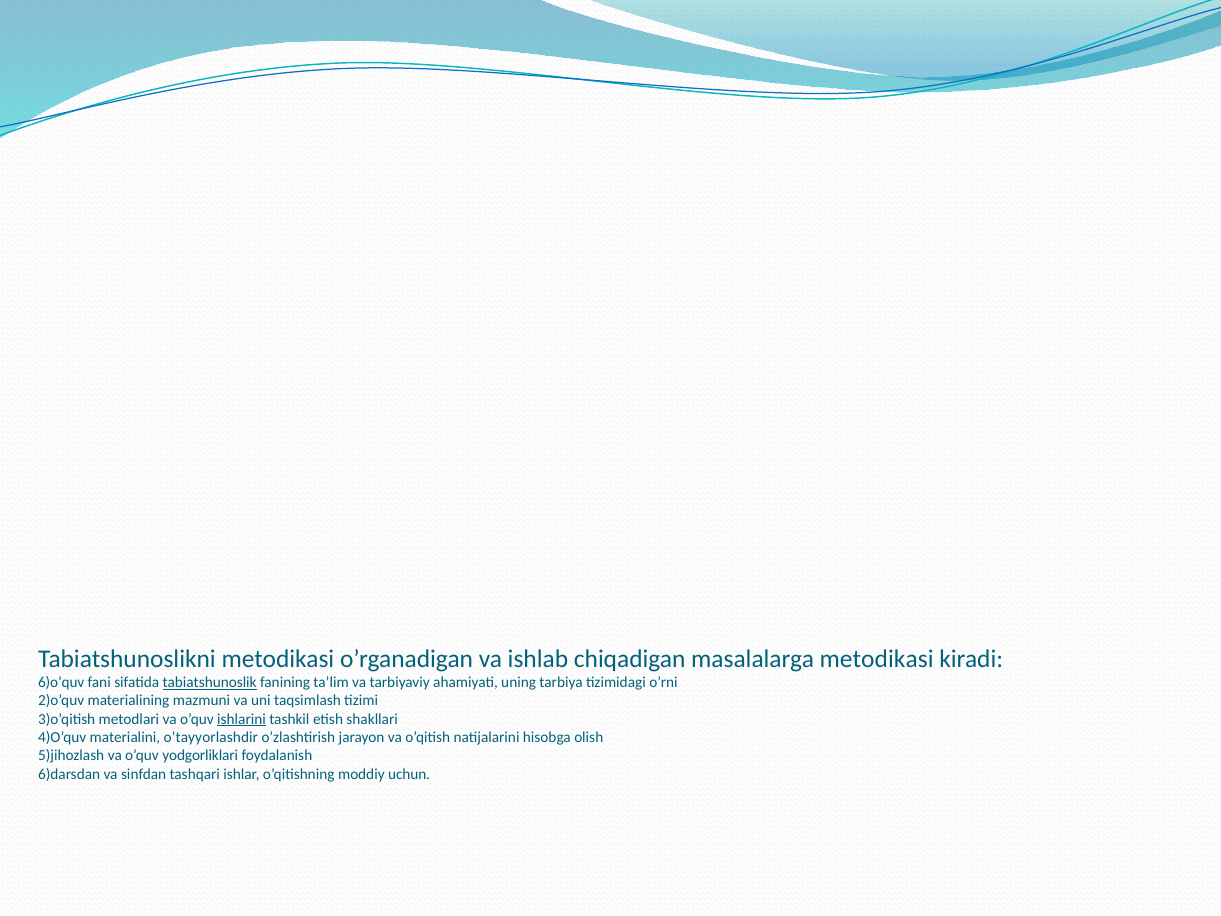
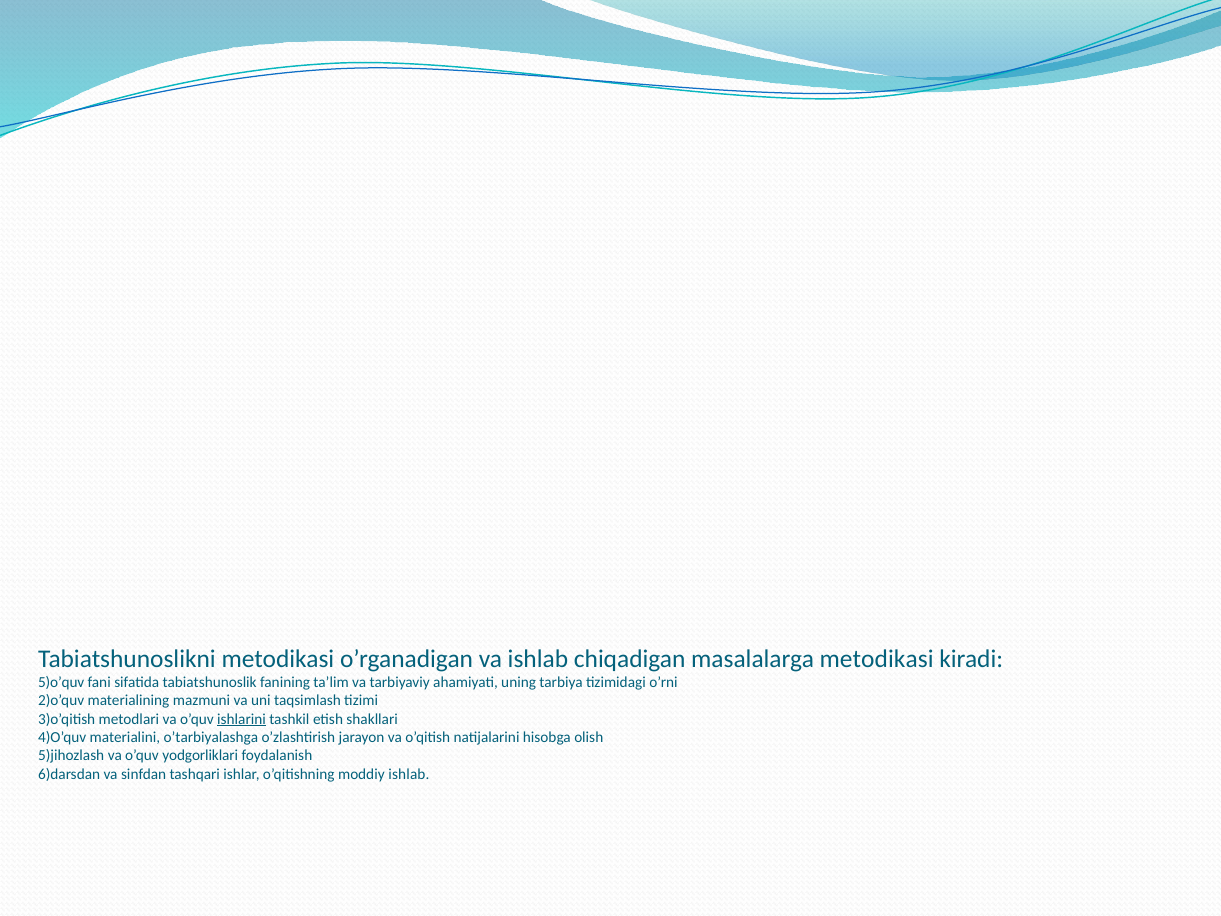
6)o’quv: 6)o’quv -> 5)o’quv (61, 682)
tabiatshunoslik underline: present -> none (210, 682)
o’tayyorlashdir: o’tayyorlashdir -> o’tarbiyalashga (211, 737)
moddiy uchun: uchun -> ishlab (409, 774)
